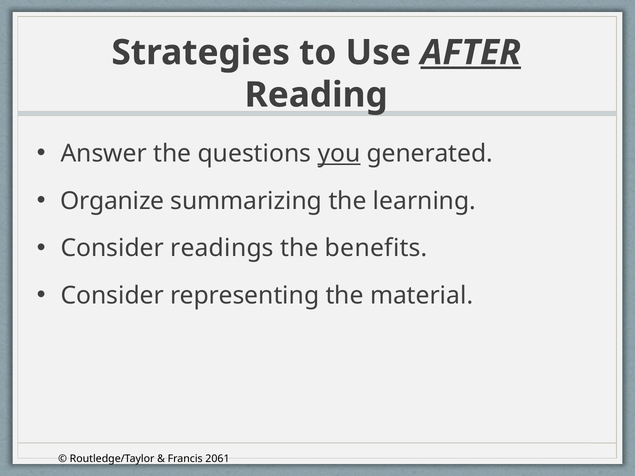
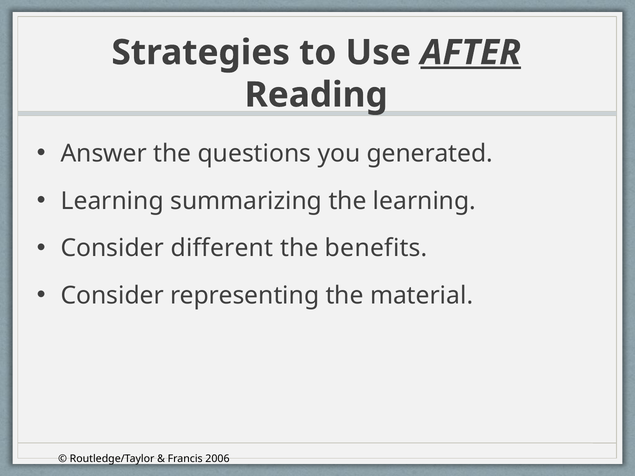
you underline: present -> none (339, 154)
Organize: Organize -> Learning (112, 201)
readings: readings -> different (222, 248)
2061: 2061 -> 2006 (217, 459)
